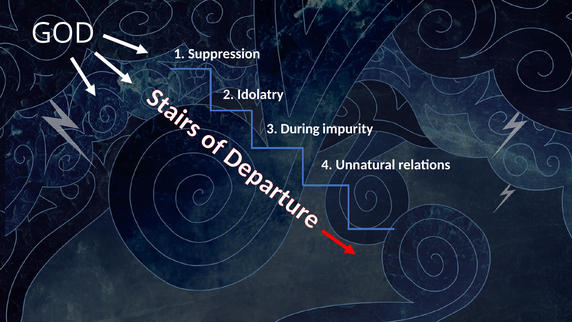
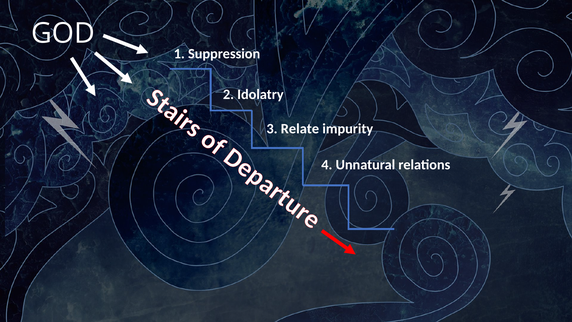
During: During -> Relate (300, 129)
